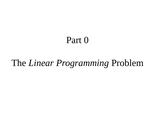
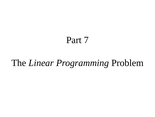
0: 0 -> 7 (86, 40)
